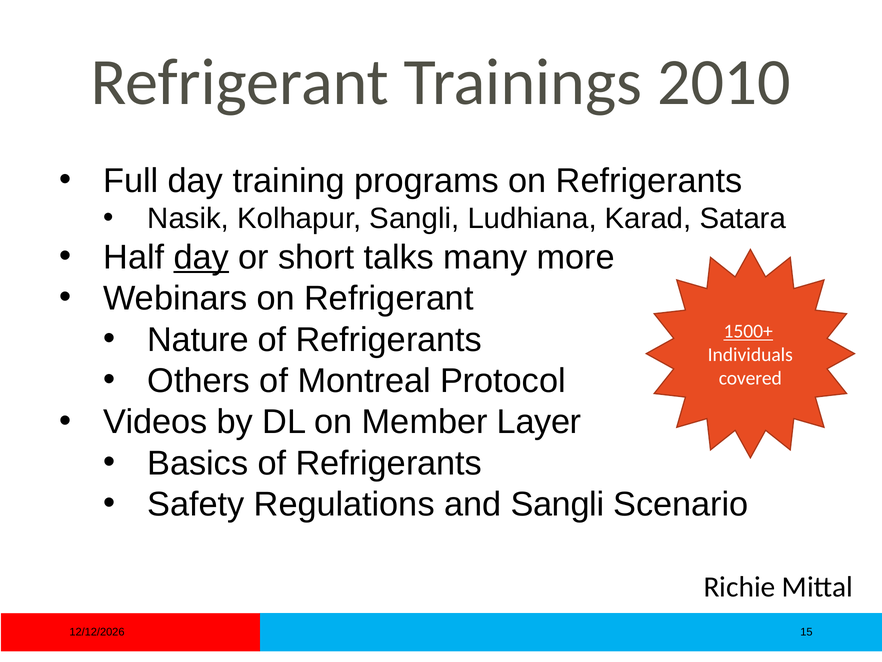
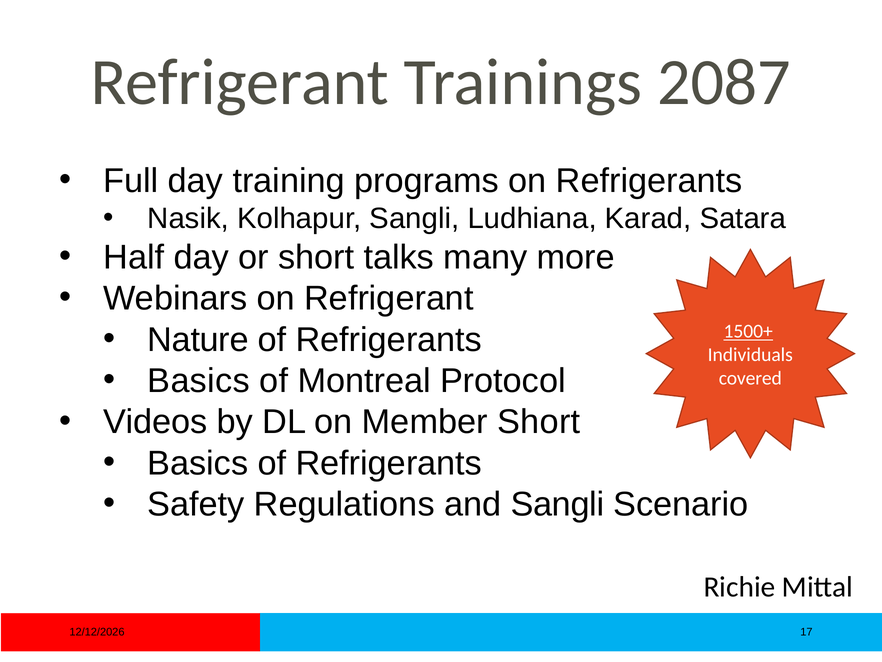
2010: 2010 -> 2087 (724, 82)
day underline: present -> none (201, 257)
Others: Others -> Basics (199, 381)
Member Layer: Layer -> Short (539, 422)
15: 15 -> 17 (806, 631)
